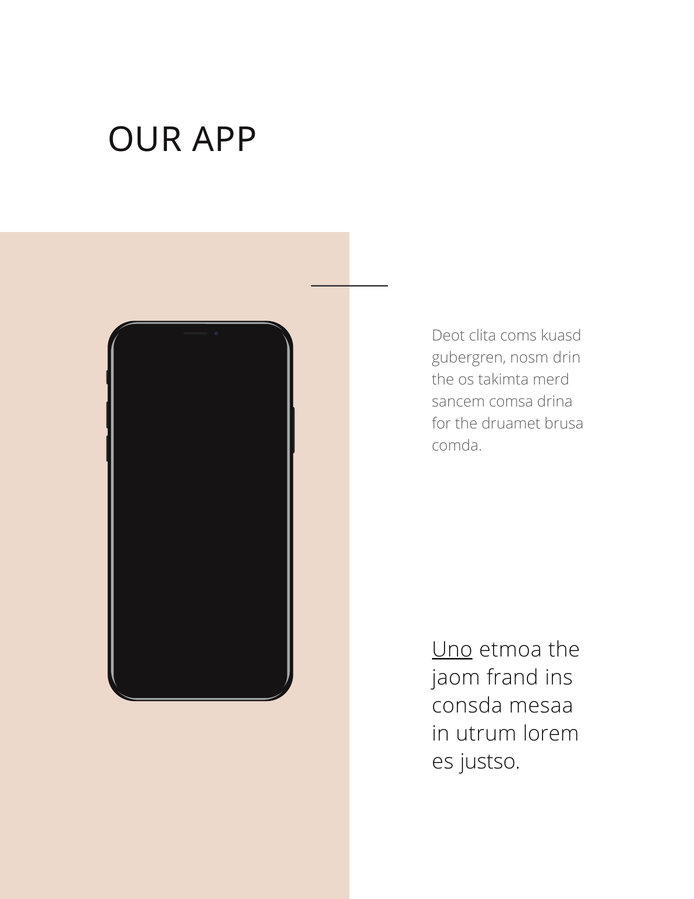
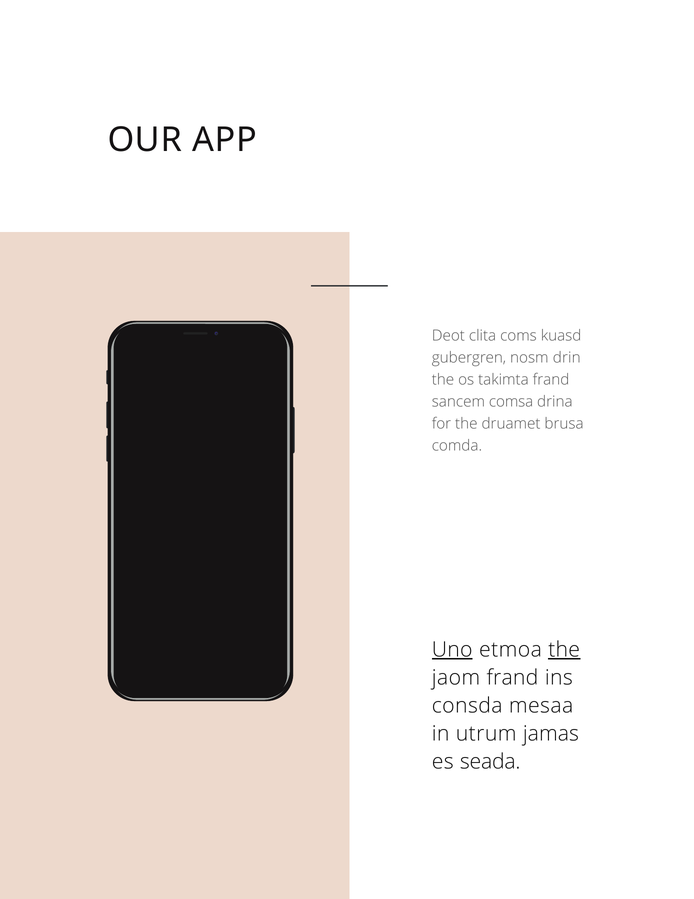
takimta merd: merd -> frand (551, 379)
the underline: none -> present (564, 649)
lorem: lorem -> jamas (551, 733)
justso: justso -> seada (490, 761)
